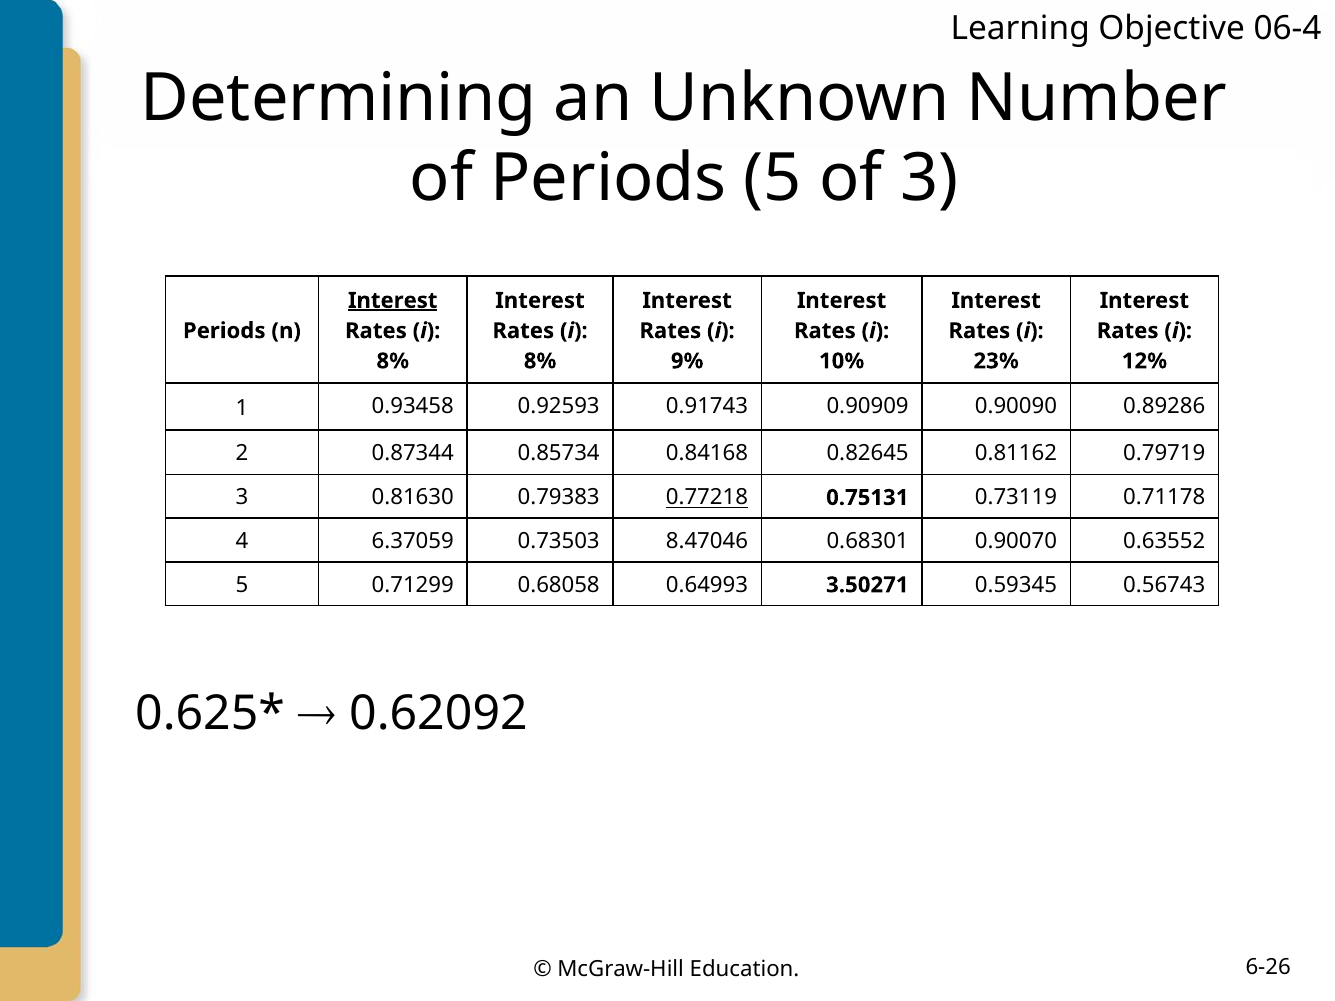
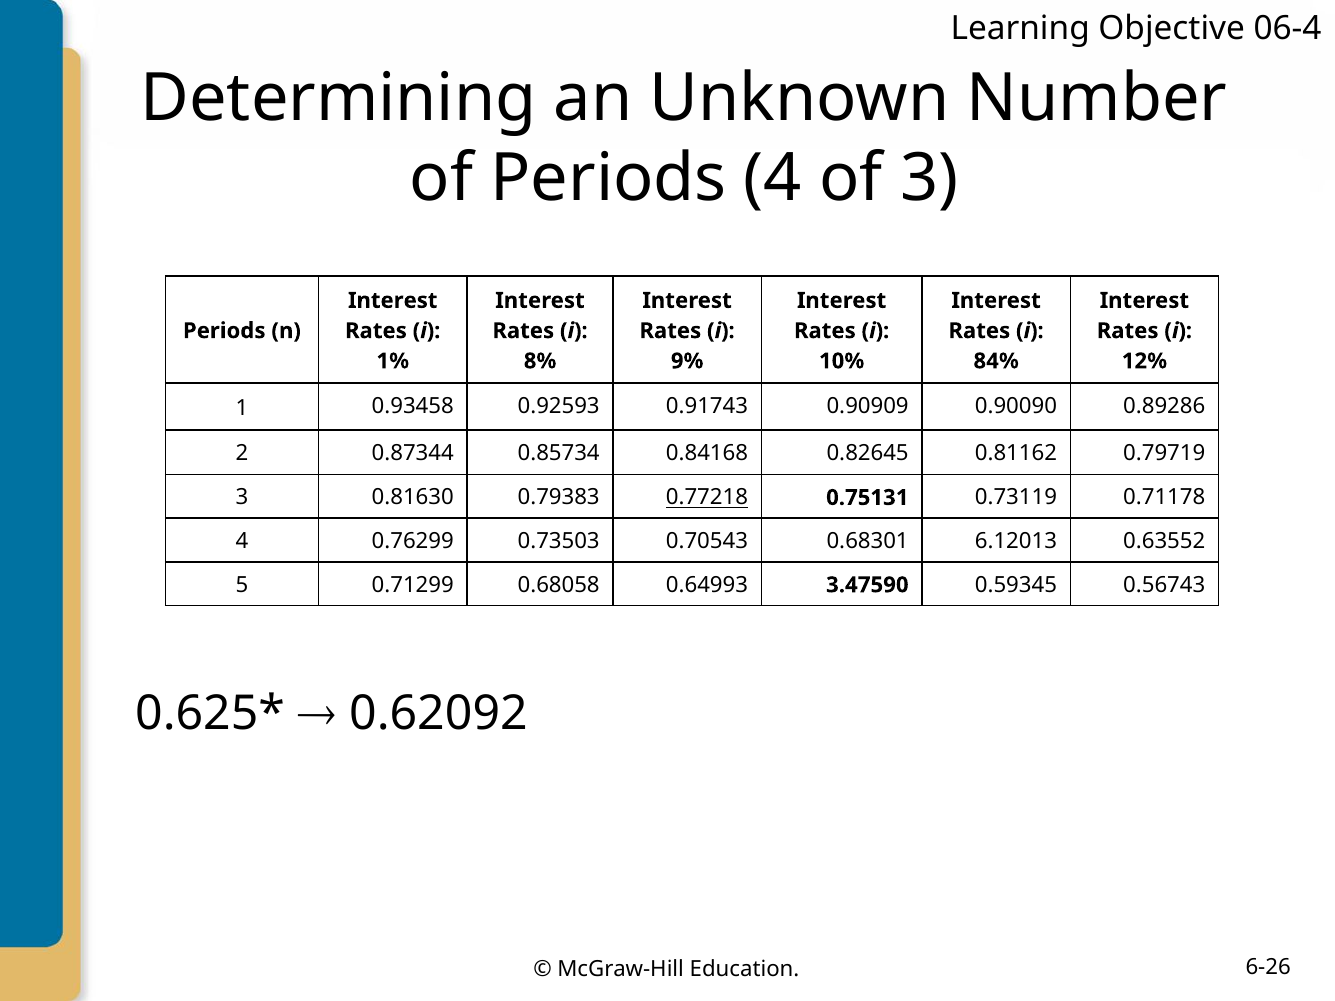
Periods 5: 5 -> 4 (773, 178)
Interest underline: present -> none (393, 301)
8%: 8% -> 1% (393, 361)
23%: 23% -> 84% (996, 361)
6.37059: 6.37059 -> 0.76299 (413, 541)
8.47046: 8.47046 -> 0.70543 (707, 541)
0.90070: 0.90070 -> 6.12013 (1016, 541)
3.50271: 3.50271 -> 3.47590 (867, 585)
